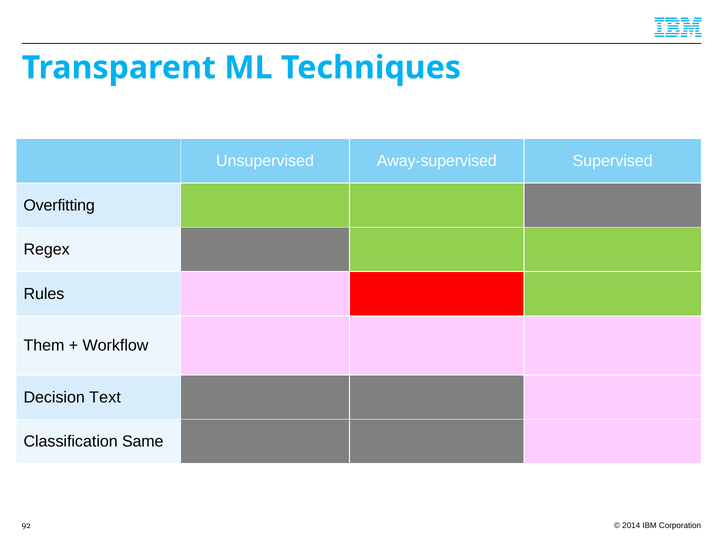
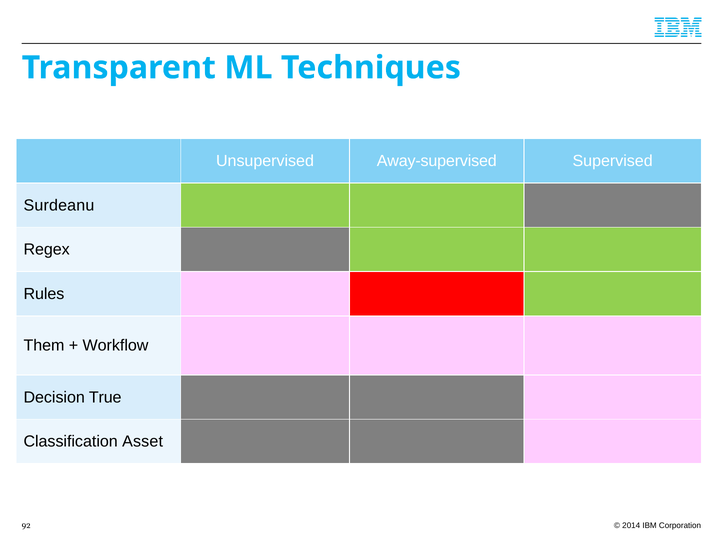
Overfitting: Overfitting -> Surdeanu (59, 205)
Text: Text -> True (105, 398)
Same: Same -> Asset (143, 442)
